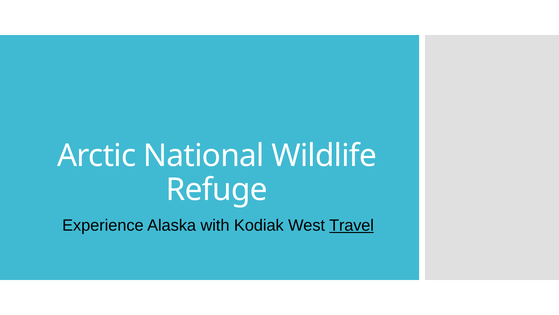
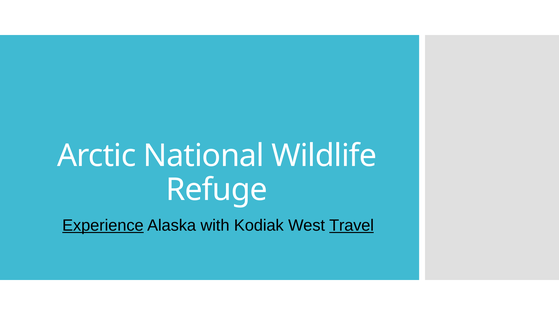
Experience underline: none -> present (103, 225)
